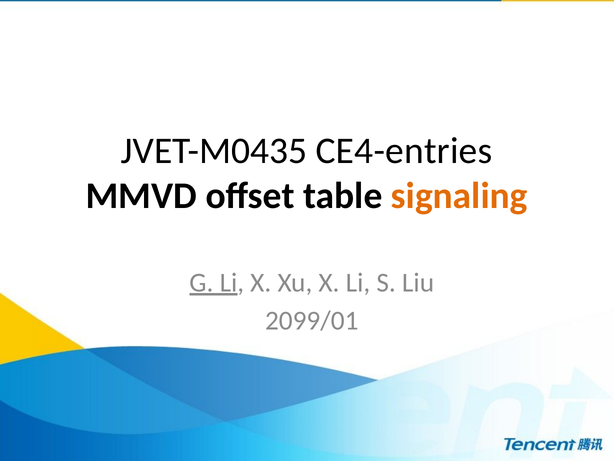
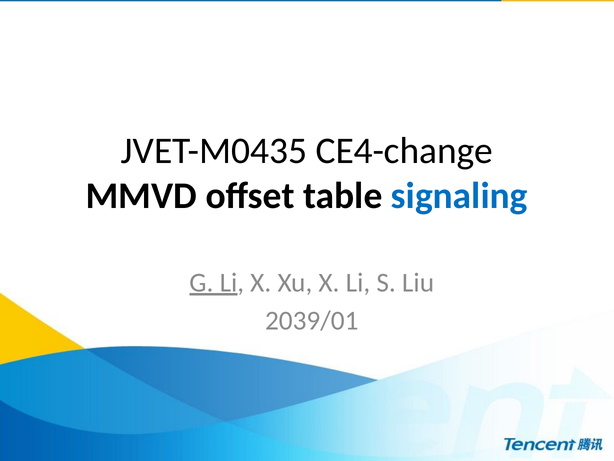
CE4-entries: CE4-entries -> CE4-change (404, 151)
signaling colour: orange -> blue (459, 196)
2099/01: 2099/01 -> 2039/01 (312, 321)
